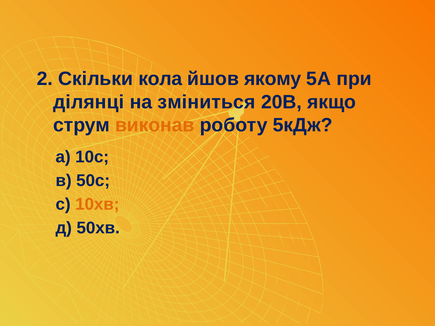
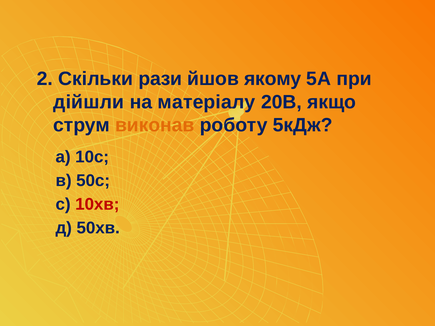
кола: кола -> рази (160, 79)
ділянці: ділянці -> дійшли (89, 102)
зміниться: зміниться -> матеріалу (206, 102)
10хв colour: orange -> red (97, 204)
